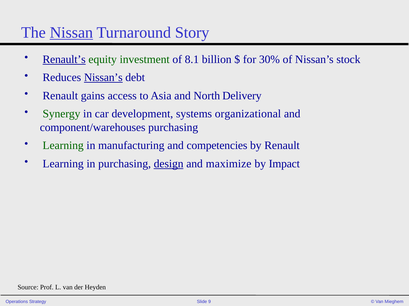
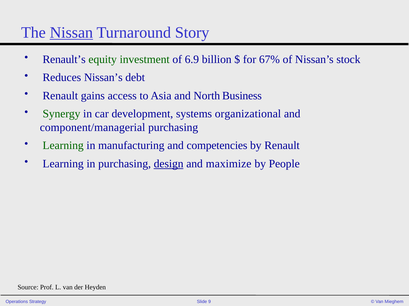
Renault’s underline: present -> none (64, 60)
8.1: 8.1 -> 6.9 (192, 60)
30%: 30% -> 67% (269, 60)
Nissan’s underline: present -> none (103, 78)
Delivery: Delivery -> Business (242, 96)
component/warehouses: component/warehouses -> component/managerial (93, 128)
Impact: Impact -> People (284, 164)
